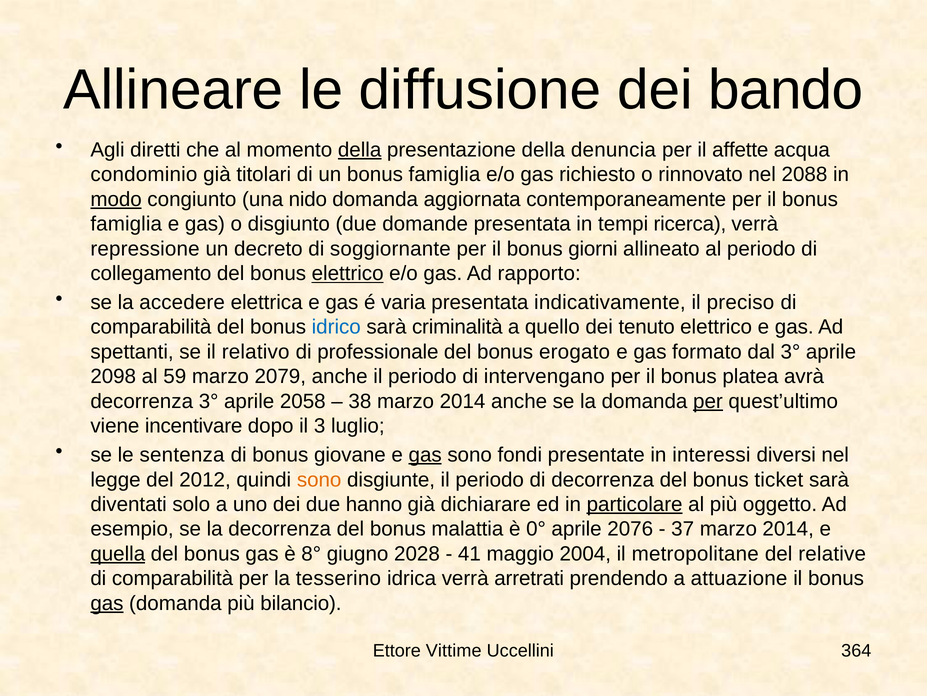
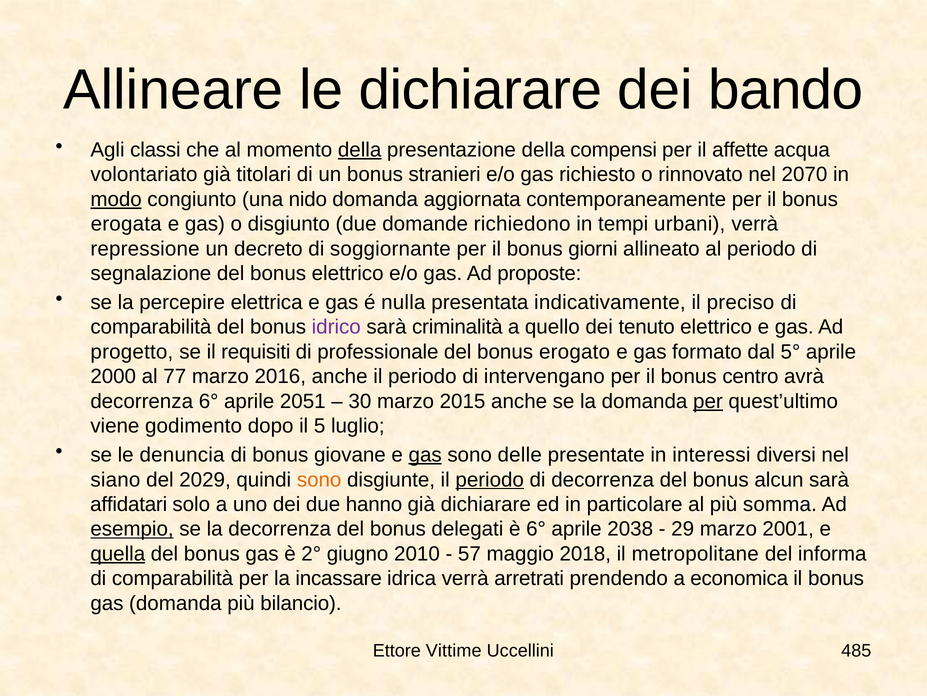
le diffusione: diffusione -> dichiarare (480, 90)
diretti: diretti -> classi (155, 150)
denuncia: denuncia -> compensi (614, 150)
condominio: condominio -> volontariato (144, 174)
un bonus famiglia: famiglia -> stranieri (445, 174)
2088: 2088 -> 2070 (804, 174)
famiglia: famiglia -> erogata (126, 224)
domande presentata: presentata -> richiedono (522, 224)
ricerca: ricerca -> urbani (690, 224)
collegamento: collegamento -> segnalazione (151, 273)
elettrico underline: present -> none (348, 273)
rapporto: rapporto -> proposte (539, 273)
accedere: accedere -> percepire (182, 302)
varia: varia -> nulla (403, 302)
idrico colour: blue -> purple (336, 327)
spettanti: spettanti -> progetto (132, 352)
relativo: relativo -> requisiti (256, 352)
dal 3°: 3° -> 5° (790, 352)
2098: 2098 -> 2000 (113, 376)
59: 59 -> 77 (175, 376)
2079: 2079 -> 2016 (280, 376)
platea: platea -> centro (750, 376)
decorrenza 3°: 3° -> 6° (209, 401)
2058: 2058 -> 2051 (303, 401)
38: 38 -> 30 (360, 401)
2014: 2014 -> 2015 (463, 401)
incentivare: incentivare -> godimento (193, 426)
3: 3 -> 5 (320, 426)
sentenza: sentenza -> denuncia (182, 454)
fondi: fondi -> delle (520, 454)
legge: legge -> siano (115, 479)
2012: 2012 -> 2029 (205, 479)
periodo underline: none -> present (490, 479)
ticket: ticket -> alcun (779, 479)
diventati: diventati -> affidatari (129, 504)
particolare underline: present -> none (635, 504)
oggetto: oggetto -> somma (780, 504)
esempio underline: none -> present (132, 529)
malattia: malattia -> delegati (467, 529)
è 0°: 0° -> 6° (536, 529)
2076: 2076 -> 2038 (630, 529)
37: 37 -> 29 (683, 529)
2014: 2014 -> 2001 (788, 529)
8°: 8° -> 2° (311, 553)
2028: 2028 -> 2010 (417, 553)
41: 41 -> 57 (469, 553)
2004: 2004 -> 2018 (585, 553)
relative: relative -> informa (832, 553)
tesserino: tesserino -> incassare (339, 578)
attuazione: attuazione -> economica (739, 578)
gas underline: present -> none (107, 603)
364: 364 -> 485 (856, 650)
